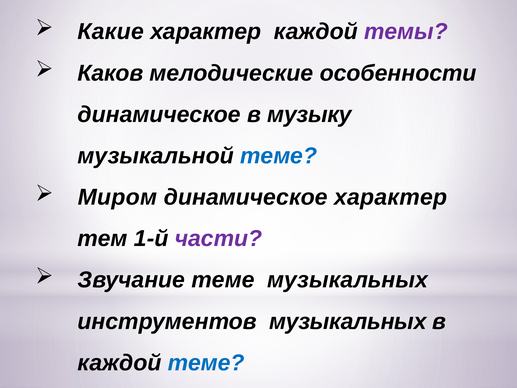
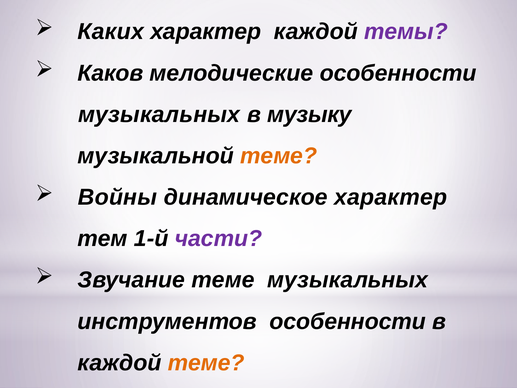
Какие: Какие -> Каких (111, 32)
динамическое: динамическое -> музыкальных (159, 114)
теме colour: blue -> orange (279, 156)
Миром: Миром -> Войны (117, 197)
инструментов музыкальных: музыкальных -> особенности (348, 321)
теме colour: blue -> orange (206, 363)
